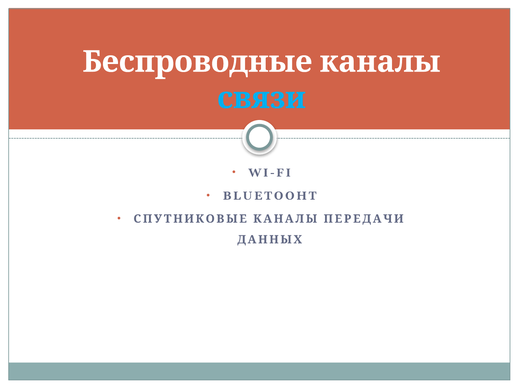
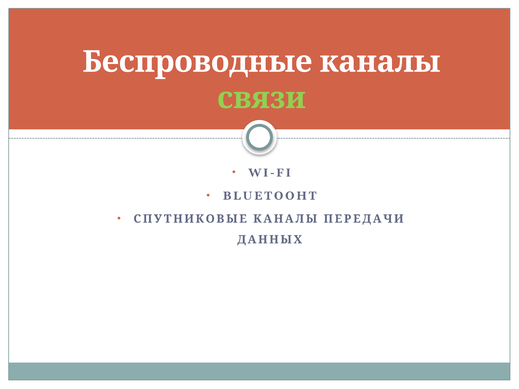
связи colour: light blue -> light green (262, 98)
